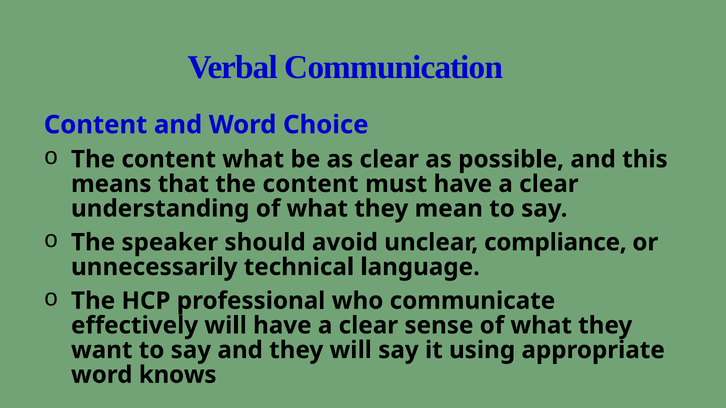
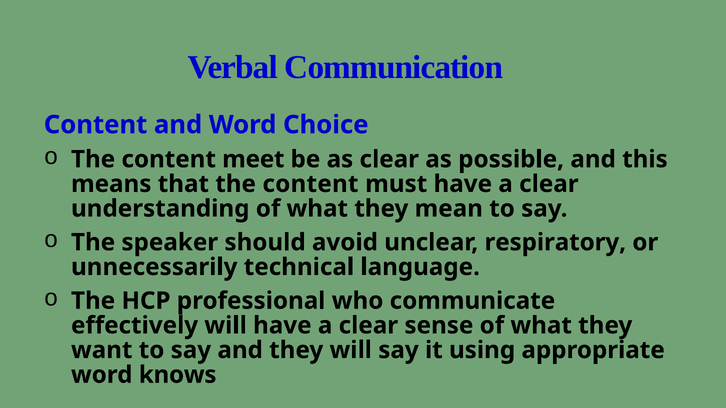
content what: what -> meet (253, 159)
compliance: compliance -> respiratory (555, 243)
